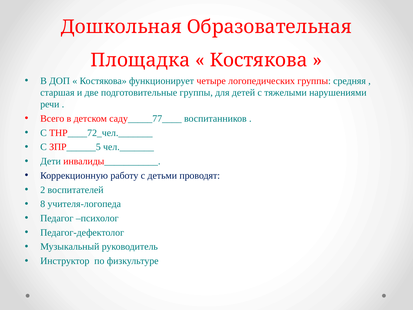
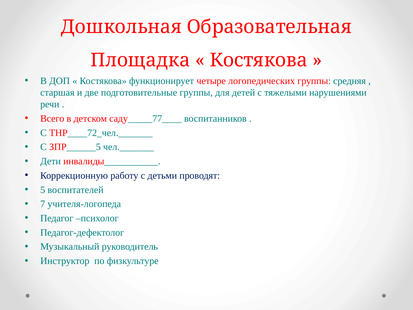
2: 2 -> 5 (43, 190)
8: 8 -> 7 (43, 204)
